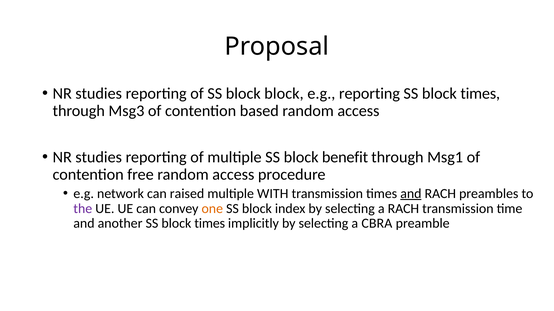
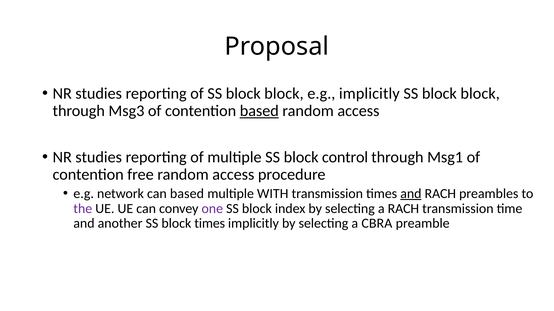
e.g reporting: reporting -> implicitly (369, 94)
times: times -> block (480, 94)
based underline: none -> present (259, 111)
benefit: benefit -> control (345, 157)
can raised: raised -> based (187, 194)
one colour: orange -> purple (212, 209)
